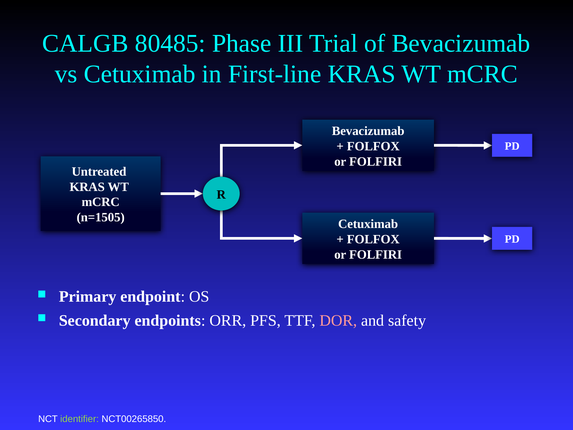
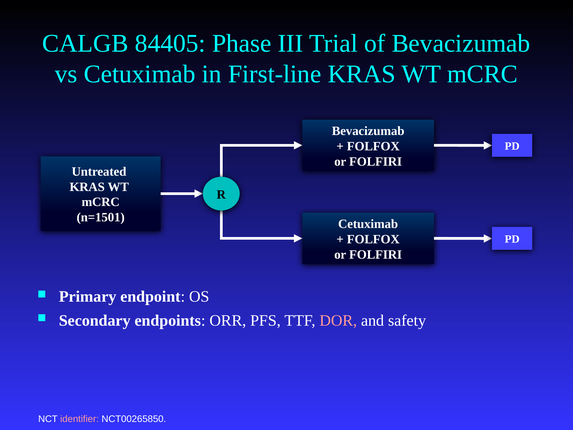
80485: 80485 -> 84405 (170, 43)
n=1505: n=1505 -> n=1501 (101, 217)
identifier colour: light green -> pink (80, 419)
